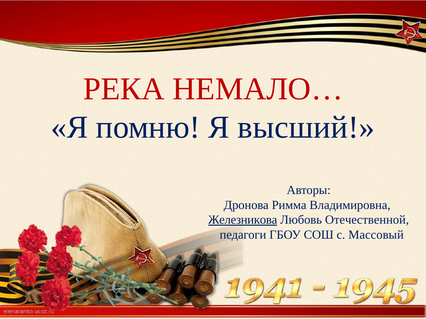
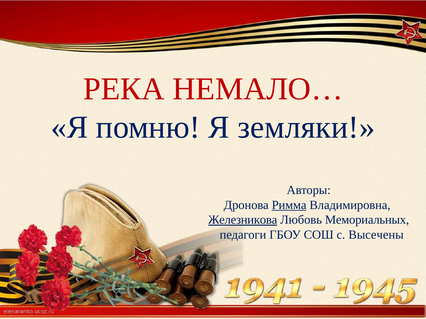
высший: высший -> земляки (306, 127)
Римма underline: none -> present (289, 205)
Отечественной: Отечественной -> Мемориальных (367, 220)
Массовый: Массовый -> Высечены (376, 235)
